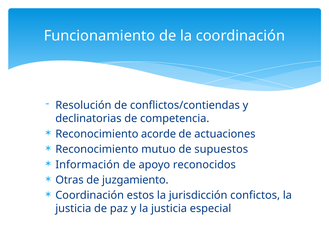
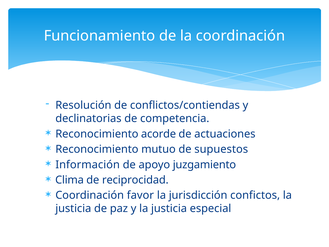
reconocidos: reconocidos -> juzgamiento (204, 164)
Otras: Otras -> Clima (70, 180)
juzgamiento: juzgamiento -> reciprocidad (135, 180)
estos: estos -> favor (140, 195)
